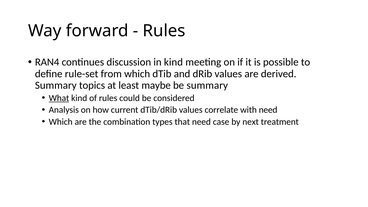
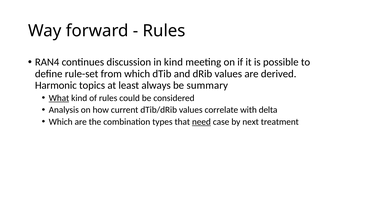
Summary: Summary -> Harmonic (56, 85)
maybe: maybe -> always (156, 85)
with need: need -> delta (268, 110)
need underline: none -> present (201, 122)
